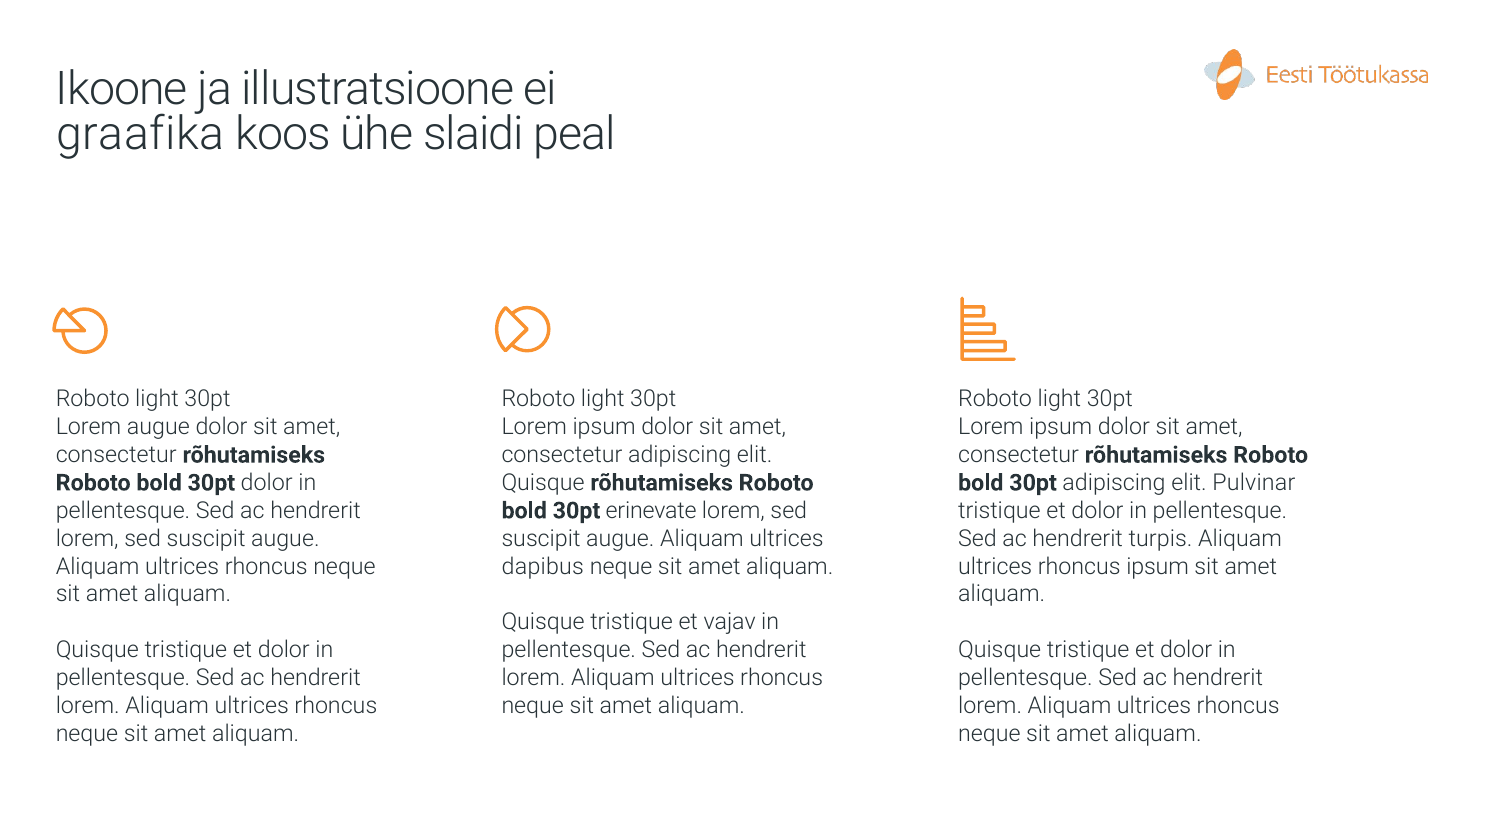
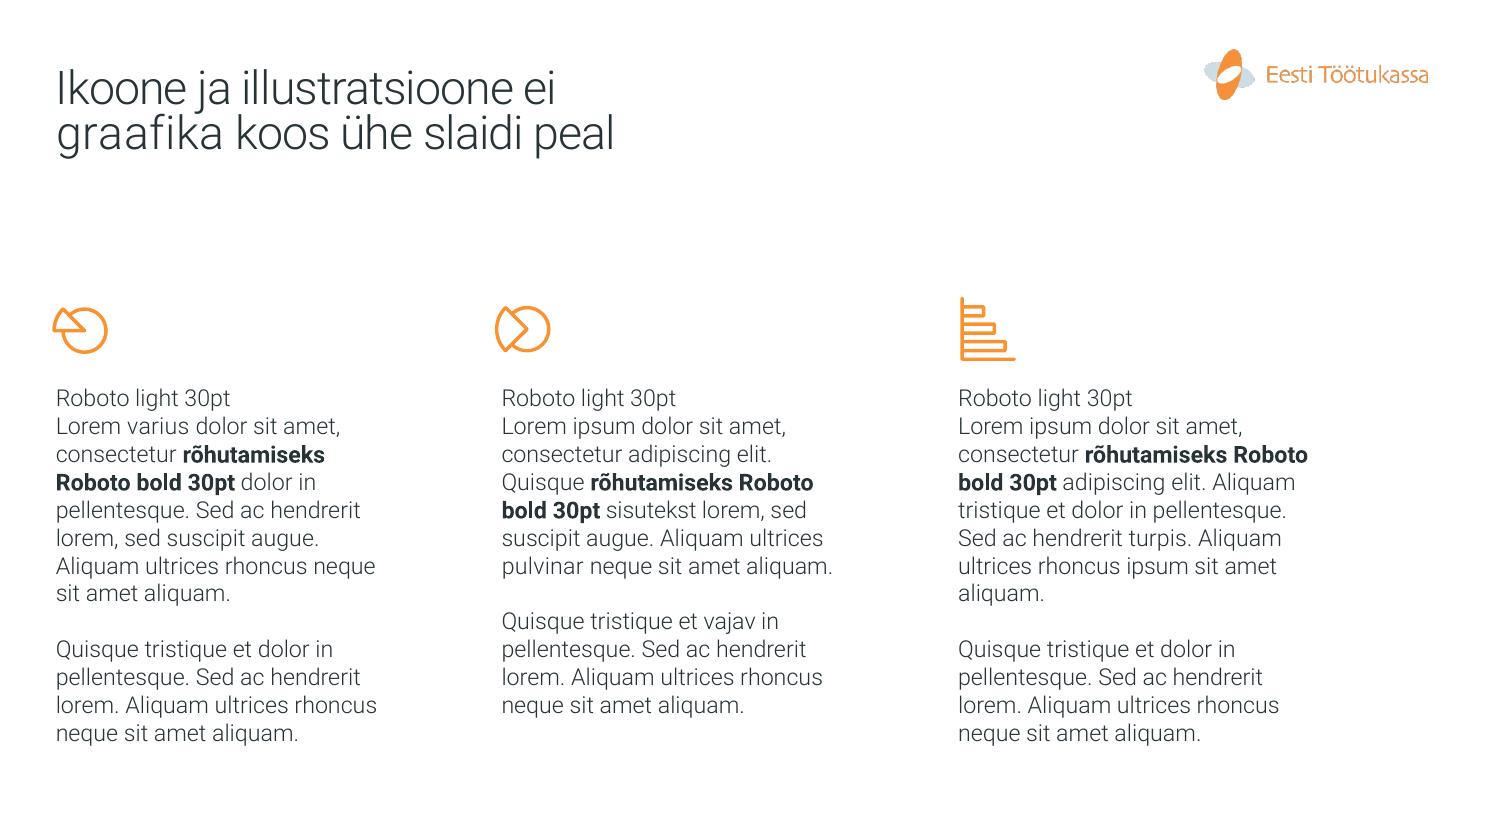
Lorem augue: augue -> varius (158, 427)
elit Pulvinar: Pulvinar -> Aliquam (1254, 483)
erinevate: erinevate -> sisutekst (651, 511)
dapibus: dapibus -> pulvinar (543, 567)
